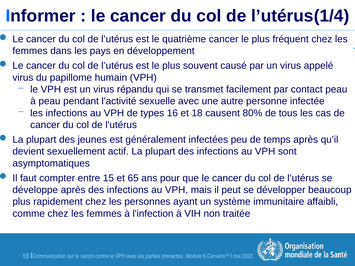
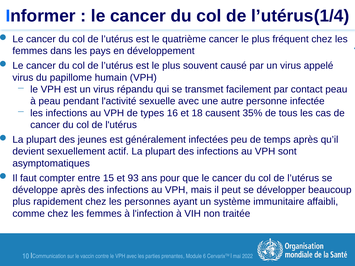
80%: 80% -> 35% (252, 113)
65: 65 -> 93 (133, 178)
